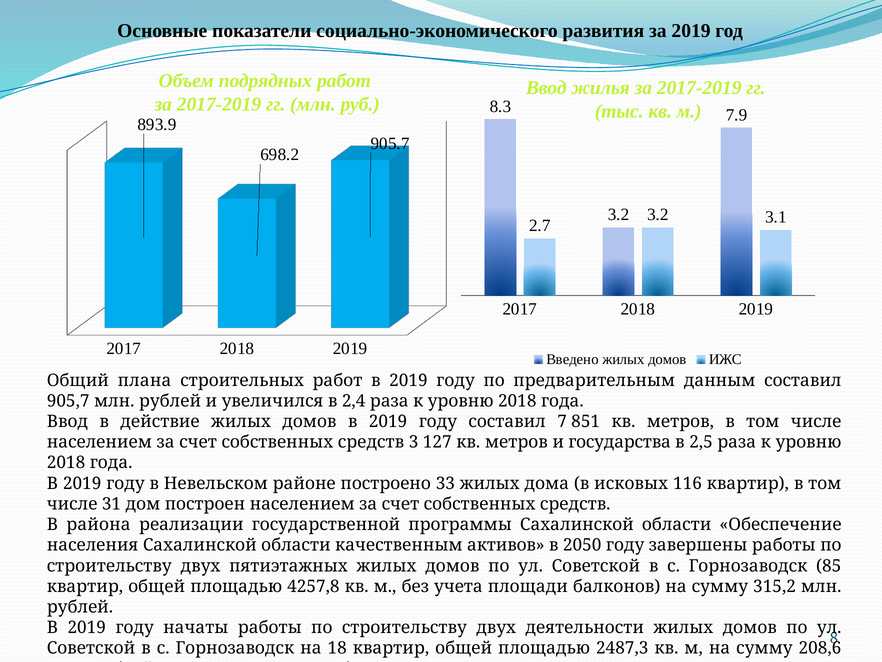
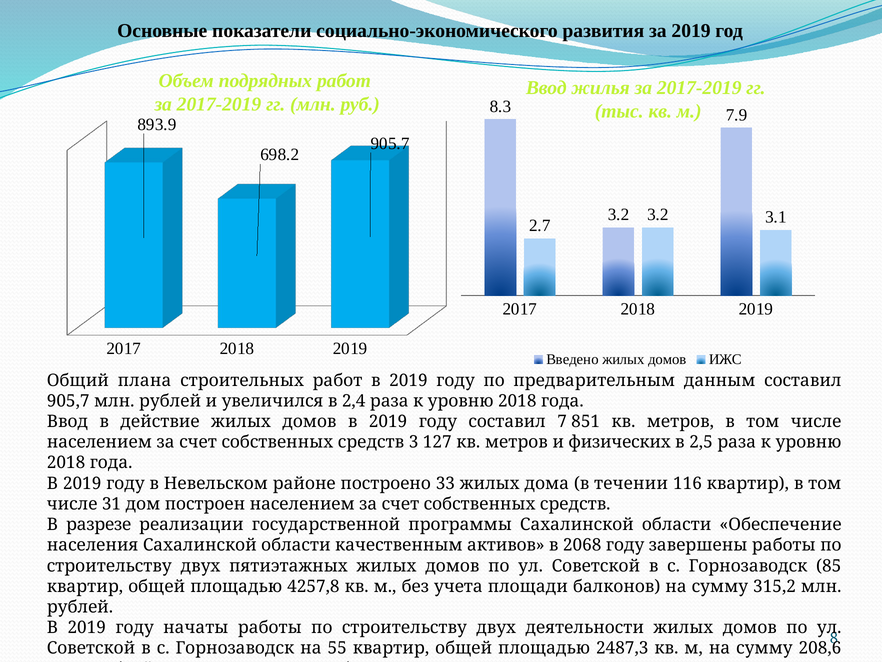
государства: государства -> физических (620, 442)
исковых: исковых -> течении (631, 483)
района: района -> разрезе (99, 524)
2050: 2050 -> 2068 (582, 545)
18: 18 -> 55 (337, 648)
